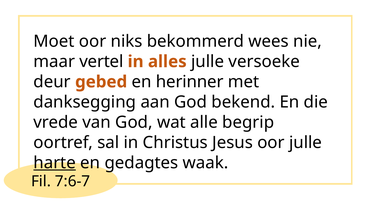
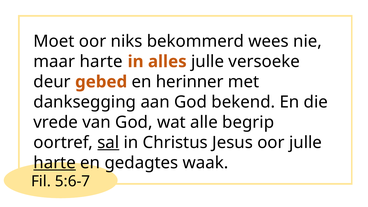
maar vertel: vertel -> harte (101, 62)
sal underline: none -> present (108, 143)
7:6-7: 7:6-7 -> 5:6-7 (73, 181)
